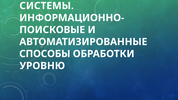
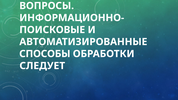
СИСТЕМЫ: СИСТЕМЫ -> ВОПРОСЫ (47, 6)
УРОВНЮ: УРОВНЮ -> СЛЕДУЕТ (42, 66)
